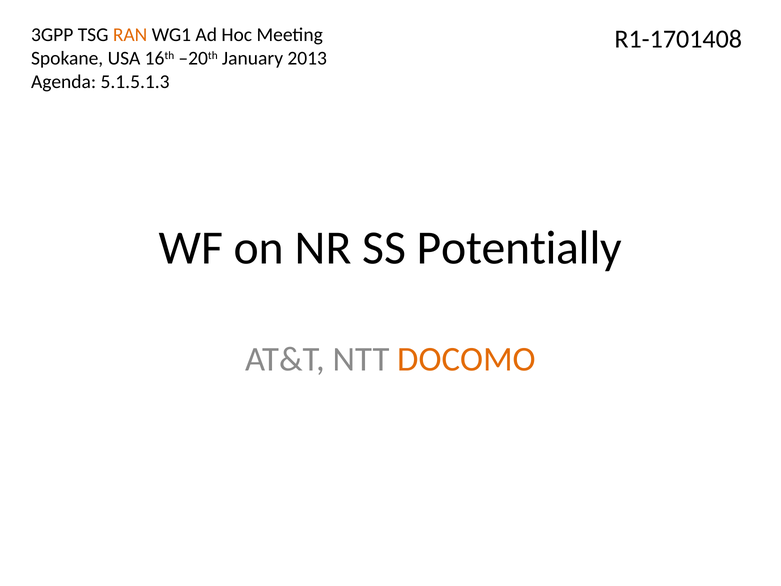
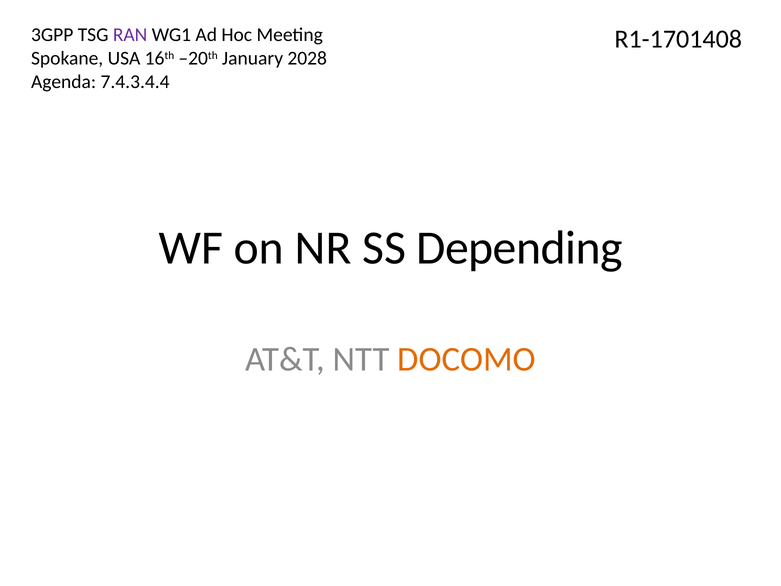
RAN colour: orange -> purple (130, 35)
2013: 2013 -> 2028 (307, 58)
5.1.5.1.3: 5.1.5.1.3 -> 7.4.3.4.4 (135, 82)
Potentially: Potentially -> Depending (519, 248)
